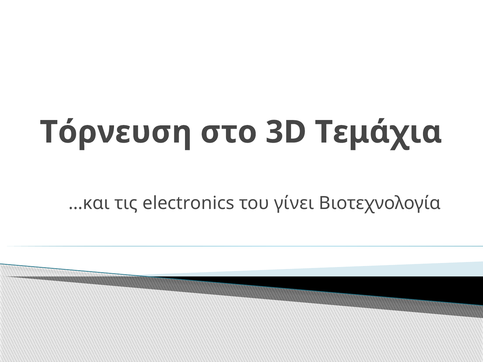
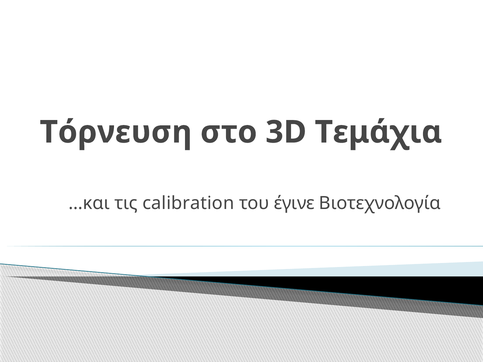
electronics: electronics -> calibration (188, 203)
γίνει: γίνει -> έγινε (294, 203)
